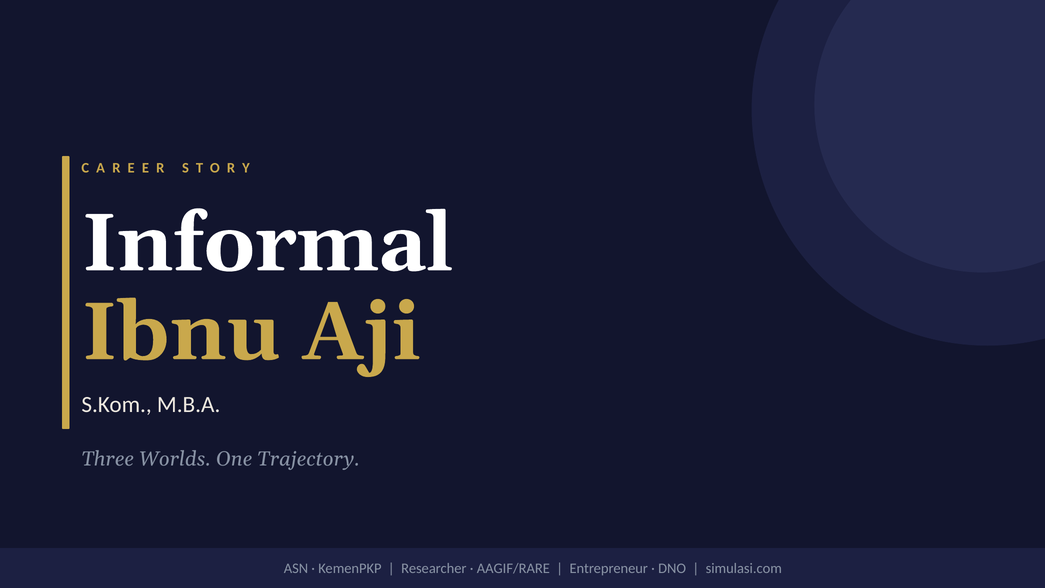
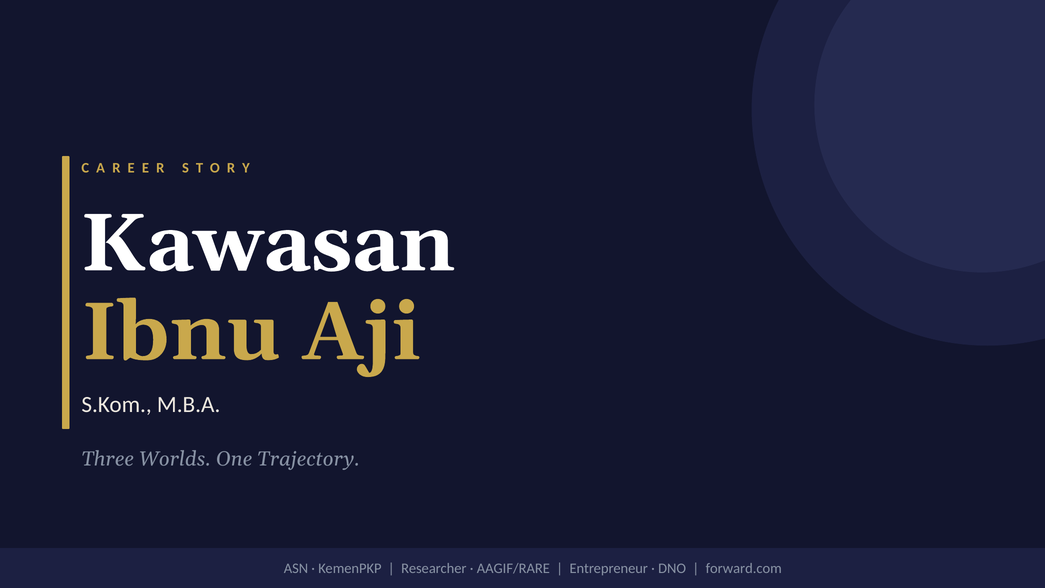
Informal: Informal -> Kawasan (268, 243)
simulasi.com: simulasi.com -> forward.com (744, 568)
